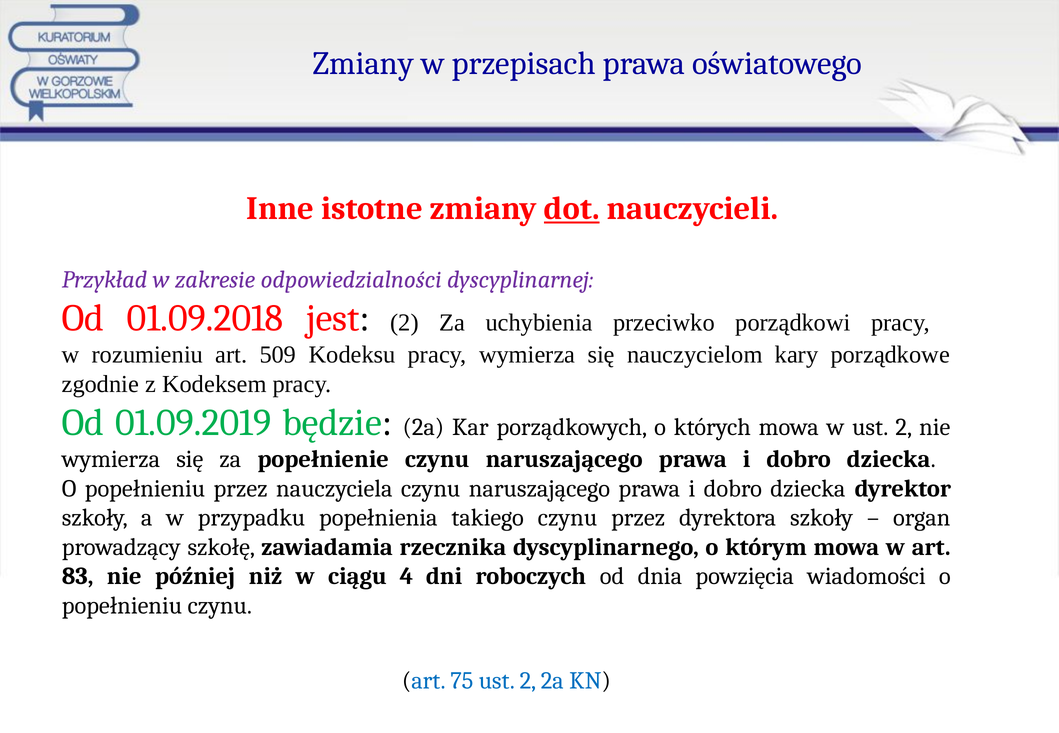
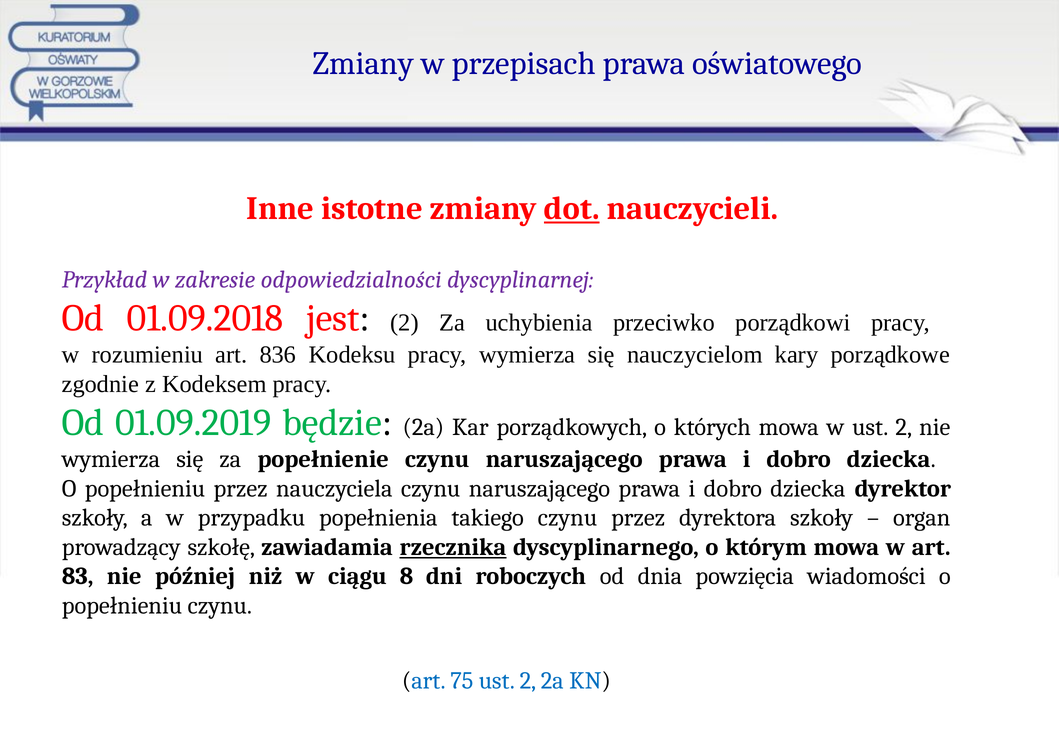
509: 509 -> 836 (278, 355)
rzecznika underline: none -> present (453, 547)
4: 4 -> 8 (406, 577)
